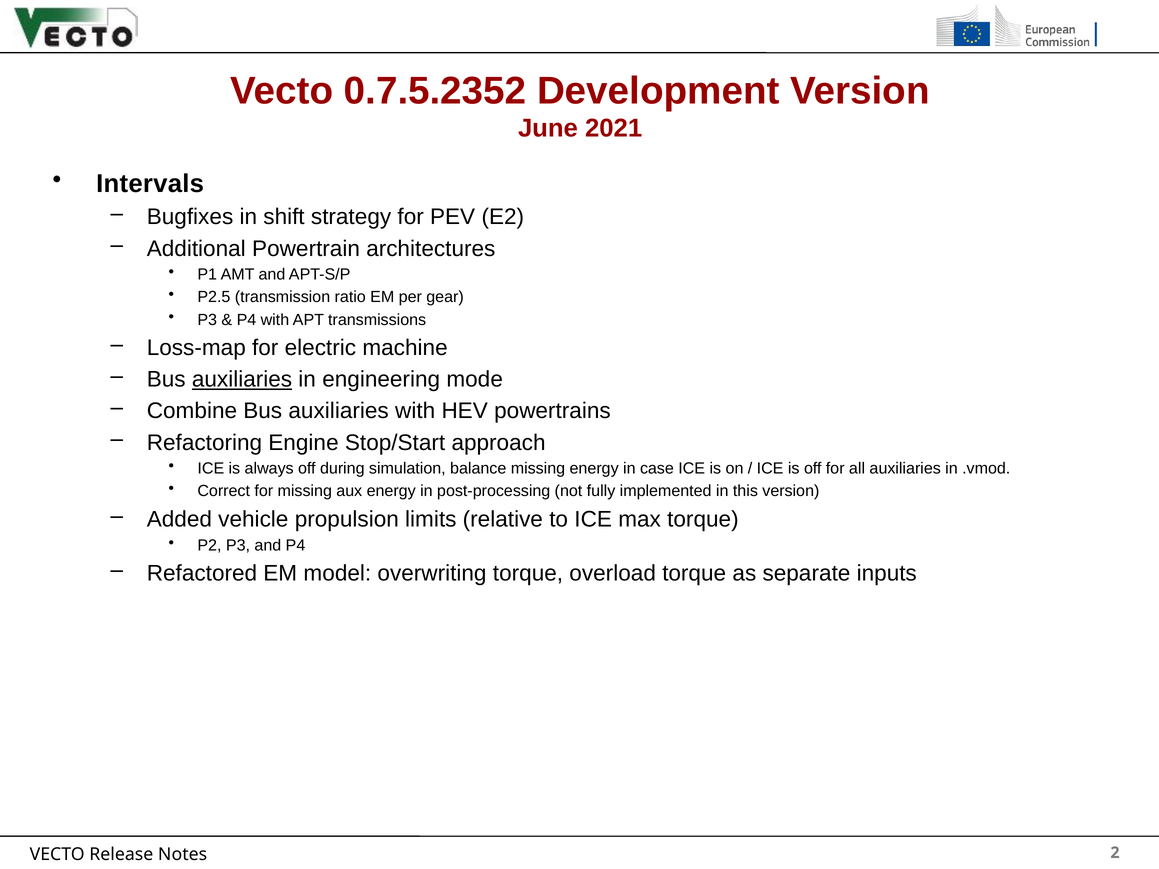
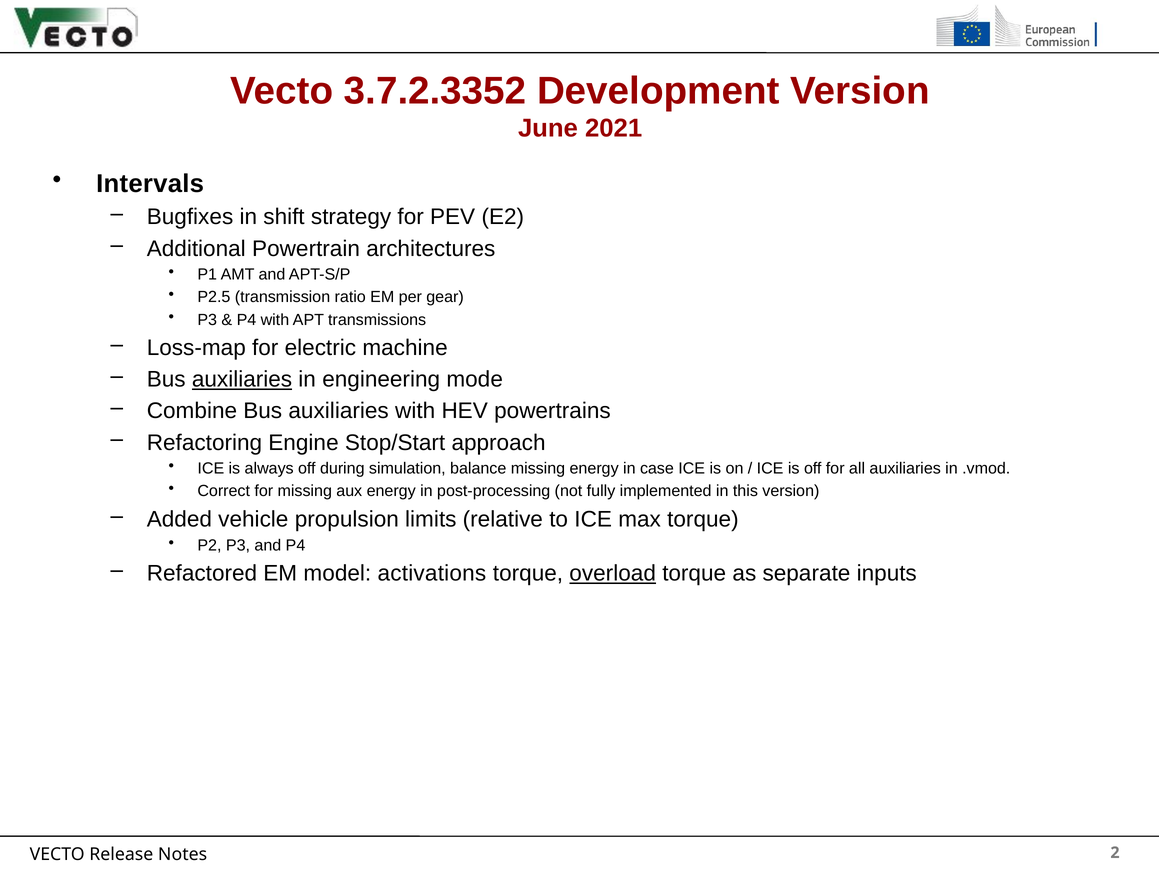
0.7.5.2352: 0.7.5.2352 -> 3.7.2.3352 (435, 91)
overwriting: overwriting -> activations (432, 574)
overload underline: none -> present (613, 574)
